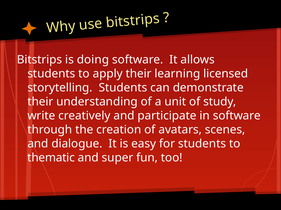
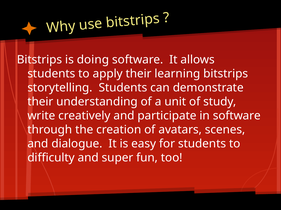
learning licensed: licensed -> bitstrips (226, 74)
thematic: thematic -> difficulty (51, 158)
